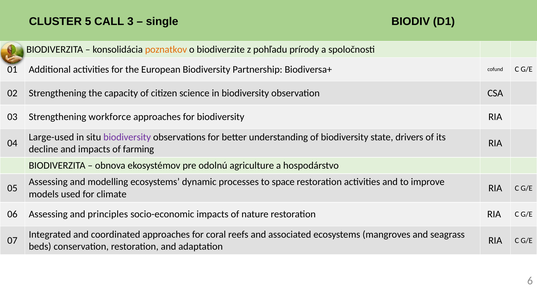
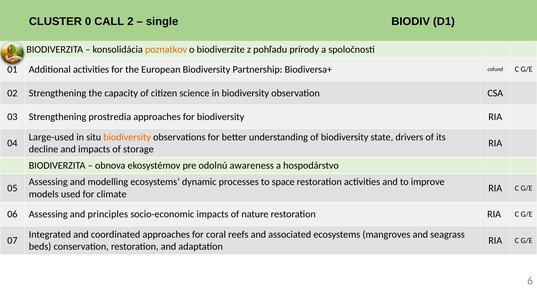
5: 5 -> 0 (88, 21)
3: 3 -> 2 (130, 21)
workforce: workforce -> prostredia (110, 117)
biodiversity colour: purple -> orange (127, 137)
farming: farming -> storage (138, 149)
agriculture: agriculture -> awareness (252, 166)
